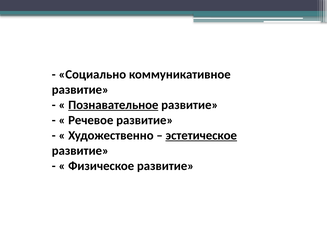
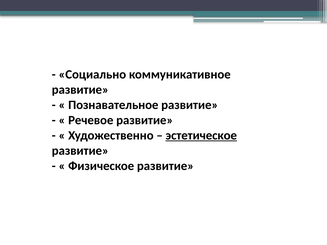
Познавательное underline: present -> none (113, 105)
